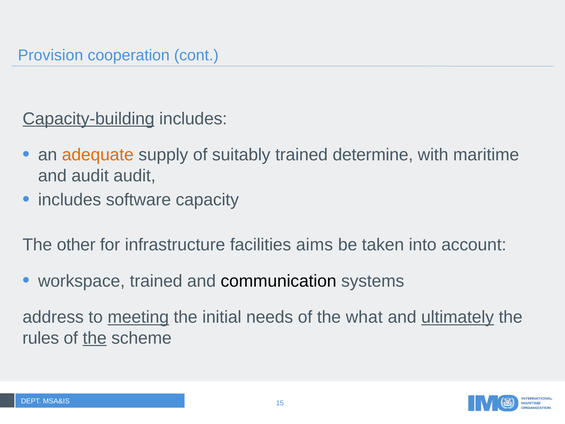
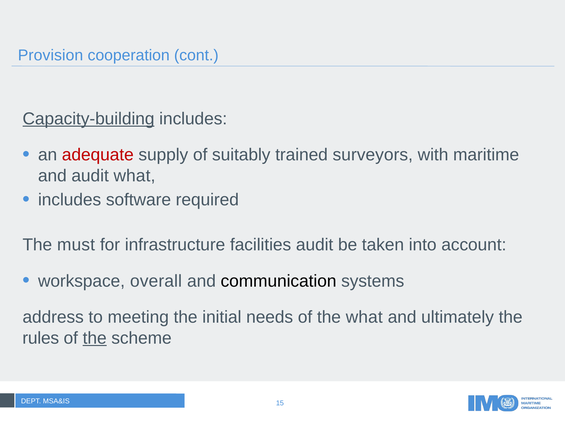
adequate colour: orange -> red (98, 155)
determine: determine -> surveyors (373, 155)
audit audit: audit -> what (134, 176)
capacity: capacity -> required (207, 200)
other: other -> must (76, 245)
facilities aims: aims -> audit (315, 245)
workspace trained: trained -> overall (156, 281)
meeting underline: present -> none (138, 317)
ultimately underline: present -> none (458, 317)
